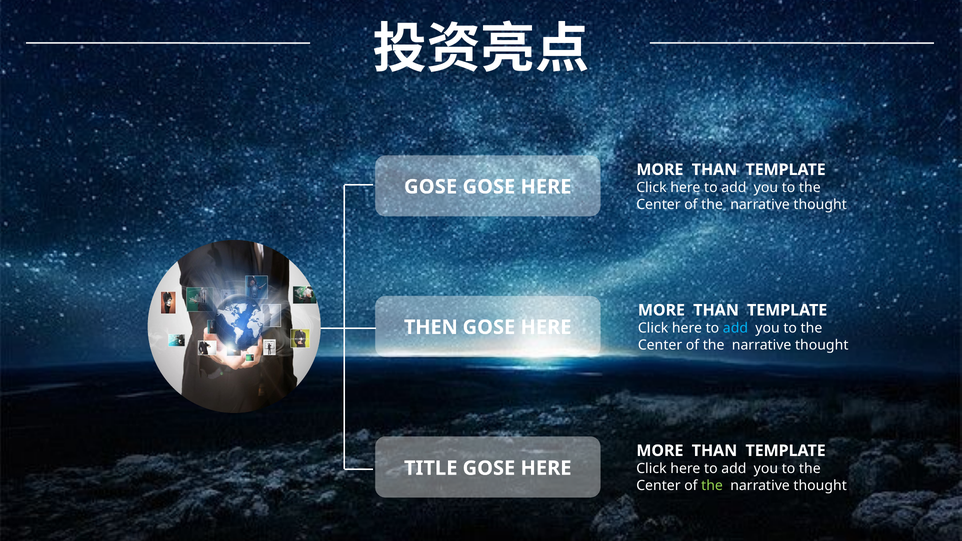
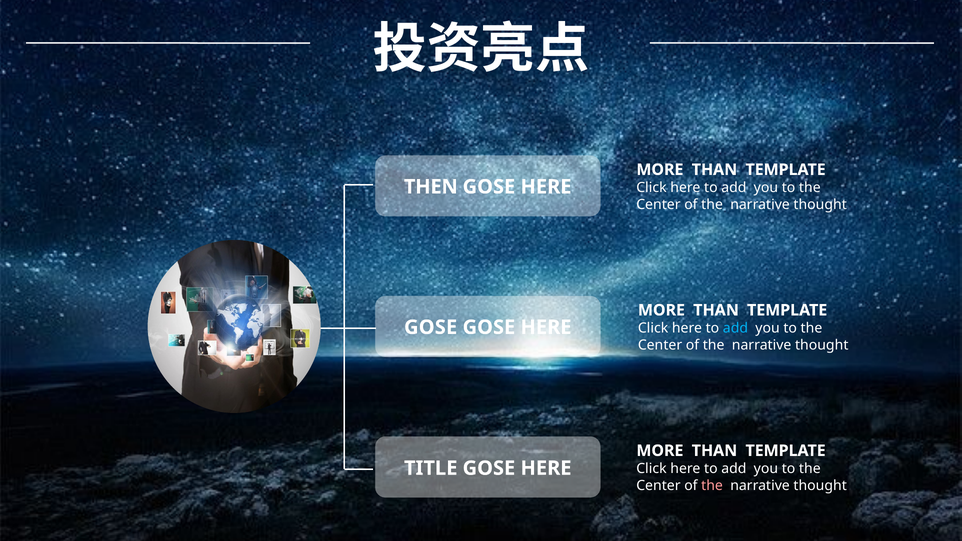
GOSE: GOSE -> THEN (431, 187)
THEN: THEN -> GOSE (431, 327)
the colour: light green -> pink (712, 486)
